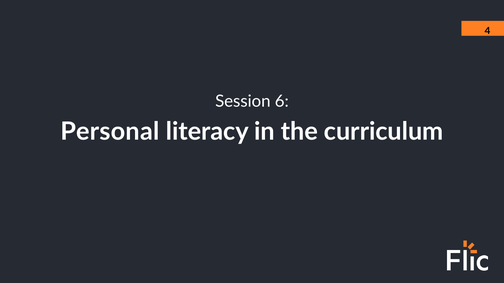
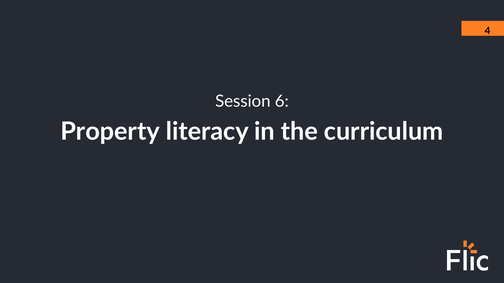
Personal: Personal -> Property (110, 132)
